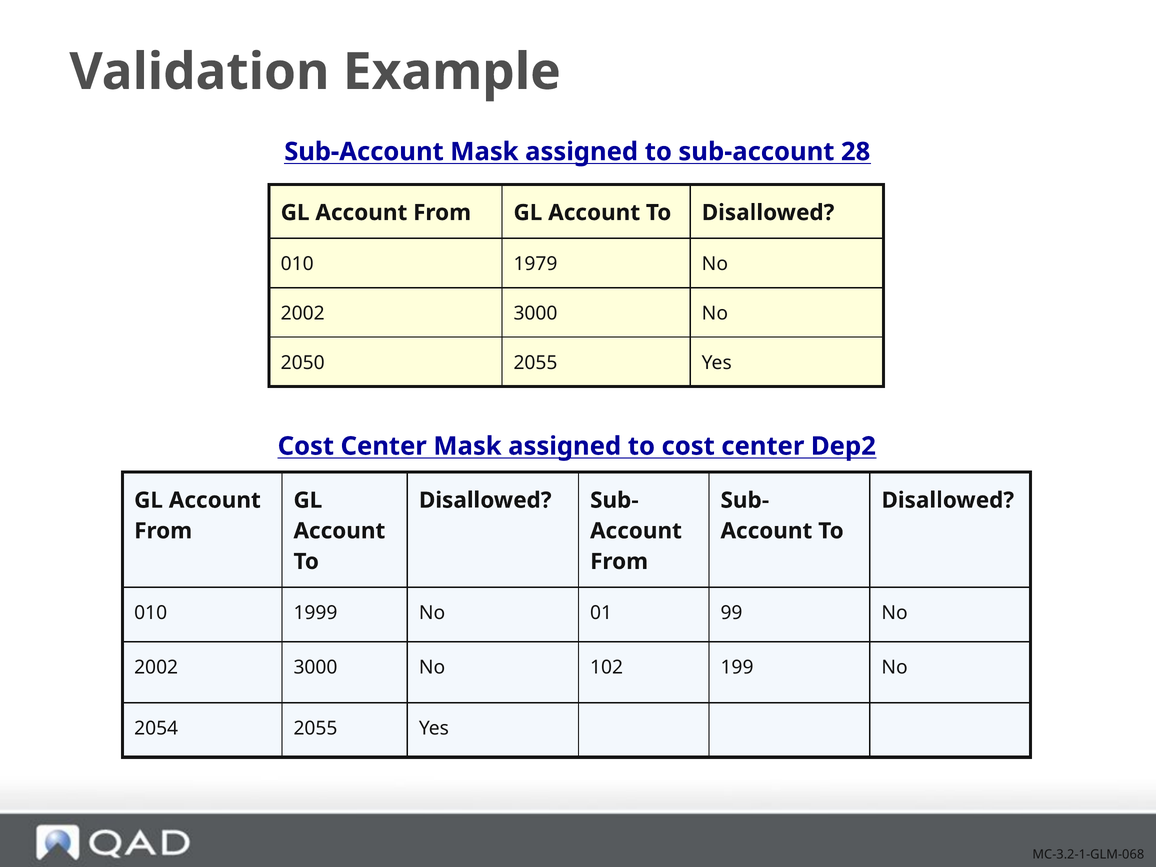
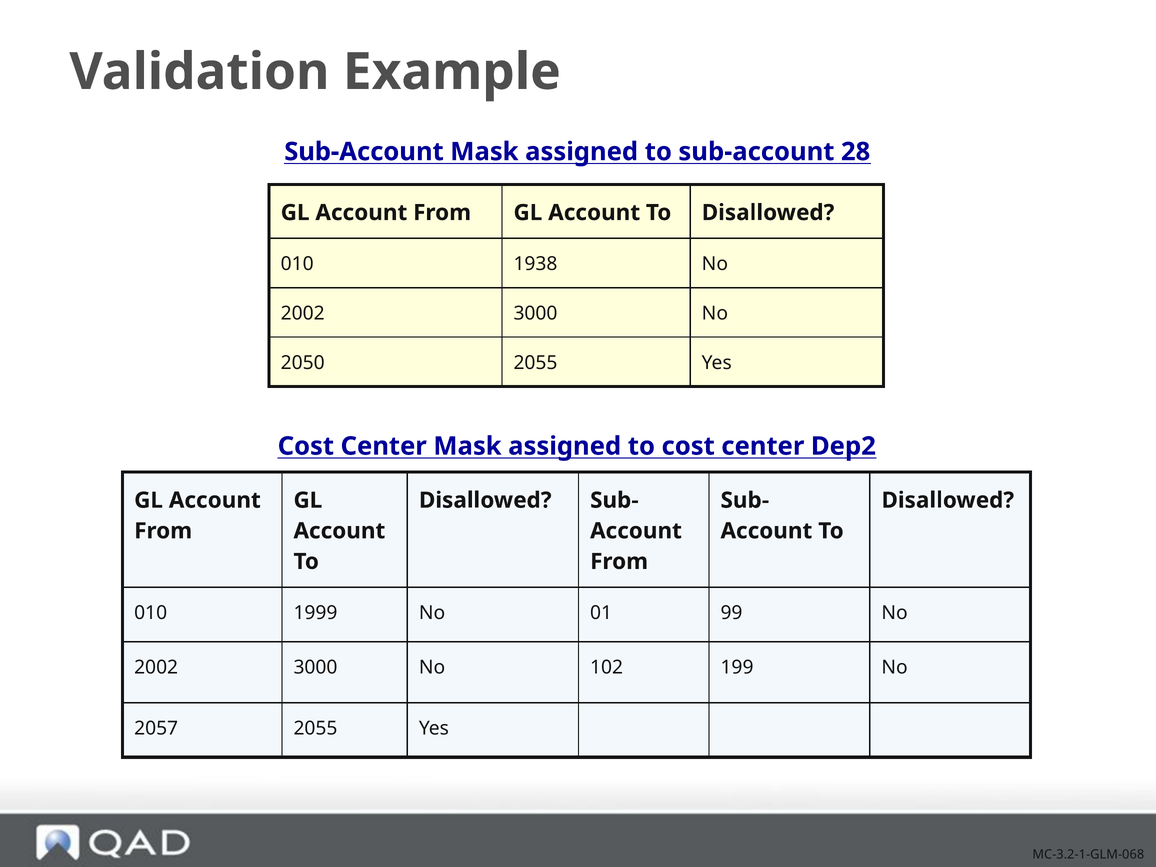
1979: 1979 -> 1938 (535, 264)
2054: 2054 -> 2057 (156, 729)
